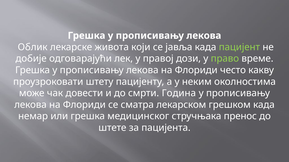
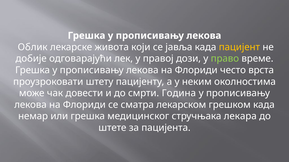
пацијент colour: light green -> yellow (239, 47)
какву: какву -> врста (261, 70)
пренос: пренос -> лекара (240, 117)
